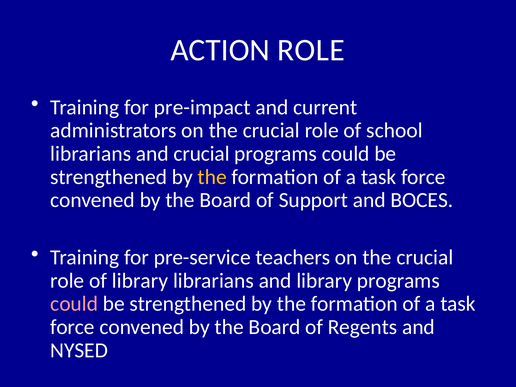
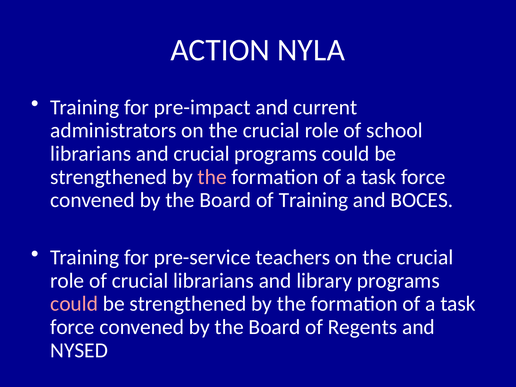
ACTION ROLE: ROLE -> NYLA (311, 50)
the colour: yellow -> pink (212, 177)
of Support: Support -> Training (313, 200)
of library: library -> crucial (140, 281)
